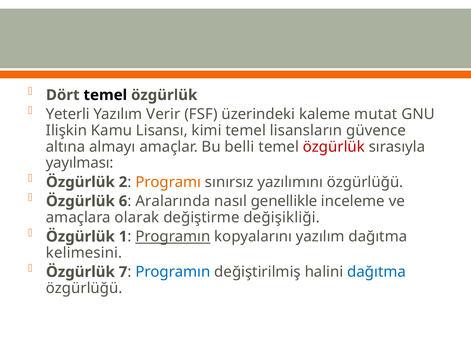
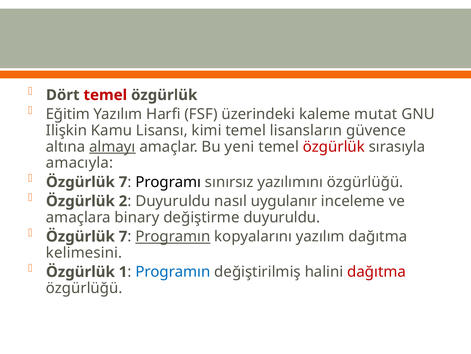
temel colour: black -> red (105, 95)
Yeterli: Yeterli -> Eğitim (68, 114)
Verir: Verir -> Harfi (163, 114)
almayı underline: none -> present (112, 146)
belli: belli -> yeni (240, 146)
yayılması: yayılması -> amacıyla (80, 163)
2: 2 -> 7 (123, 182)
Programı colour: orange -> black (168, 182)
6: 6 -> 2 (123, 201)
Aralarında: Aralarında -> Duyuruldu (173, 201)
genellikle: genellikle -> uygulanır (284, 201)
olarak: olarak -> binary (137, 217)
değiştirme değişikliği: değişikliği -> duyuruldu (282, 217)
1: 1 -> 7 (123, 236)
7: 7 -> 1 (123, 271)
dağıtma colour: blue -> red (377, 271)
